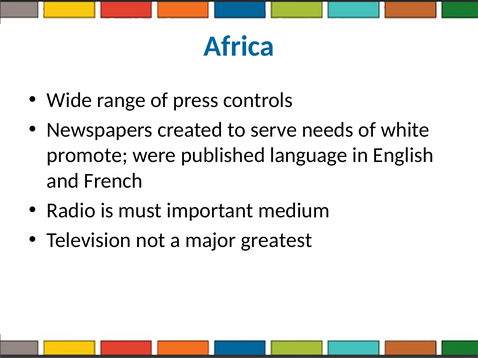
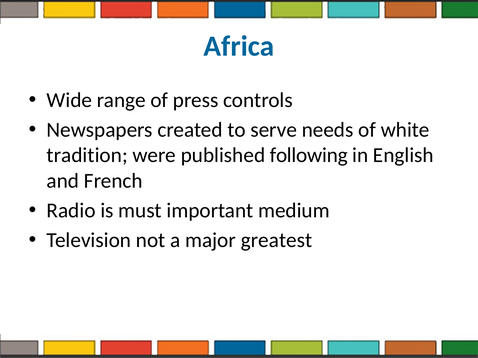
promote: promote -> tradition (87, 156)
language: language -> following (309, 156)
